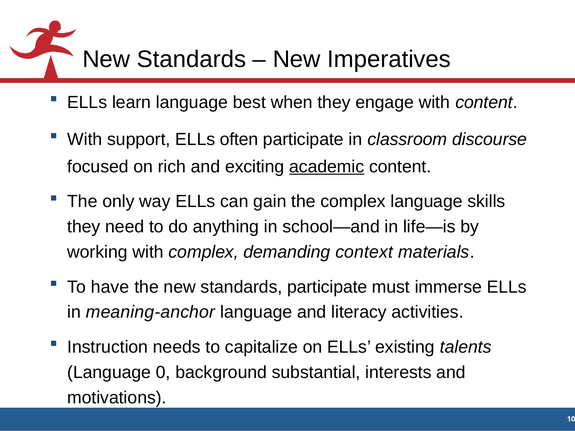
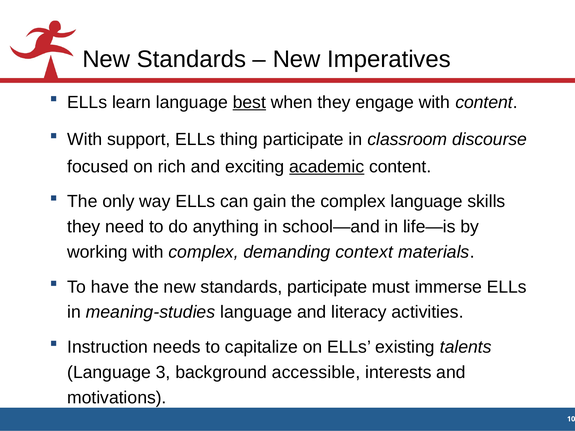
best underline: none -> present (249, 102)
often: often -> thing (239, 139)
meaning-anchor: meaning-anchor -> meaning-studies (151, 312)
0: 0 -> 3 (163, 373)
substantial: substantial -> accessible (316, 373)
